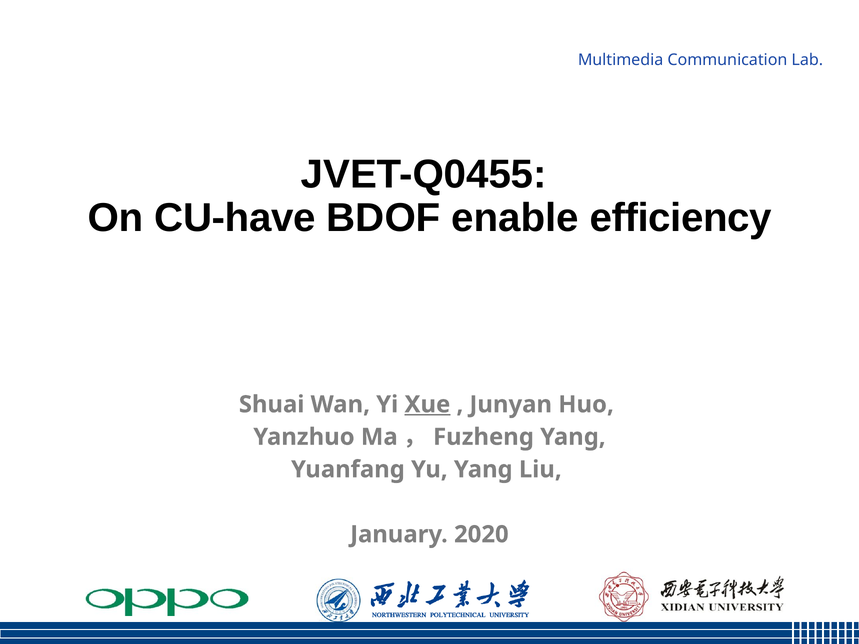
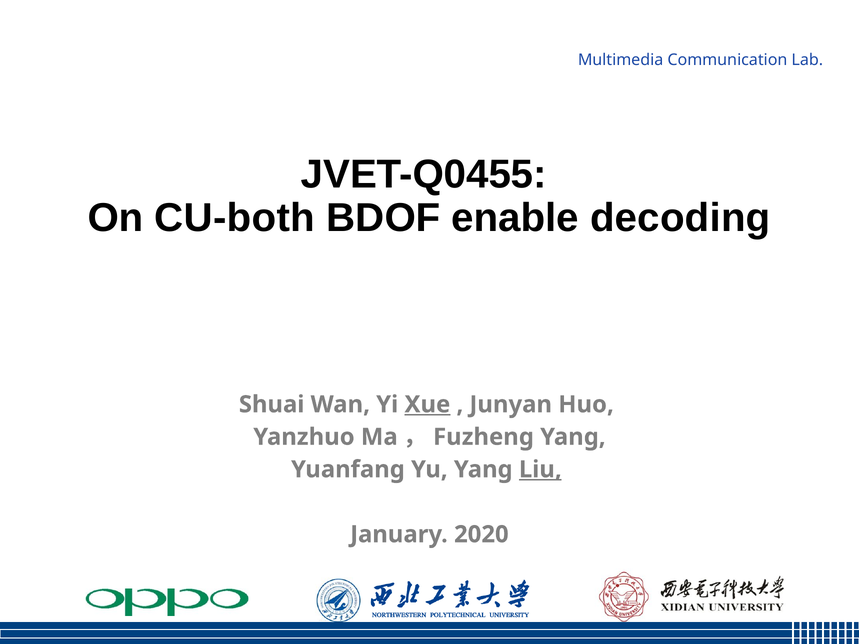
CU-have: CU-have -> CU-both (235, 218)
efficiency: efficiency -> decoding (680, 218)
Liu underline: none -> present (540, 470)
